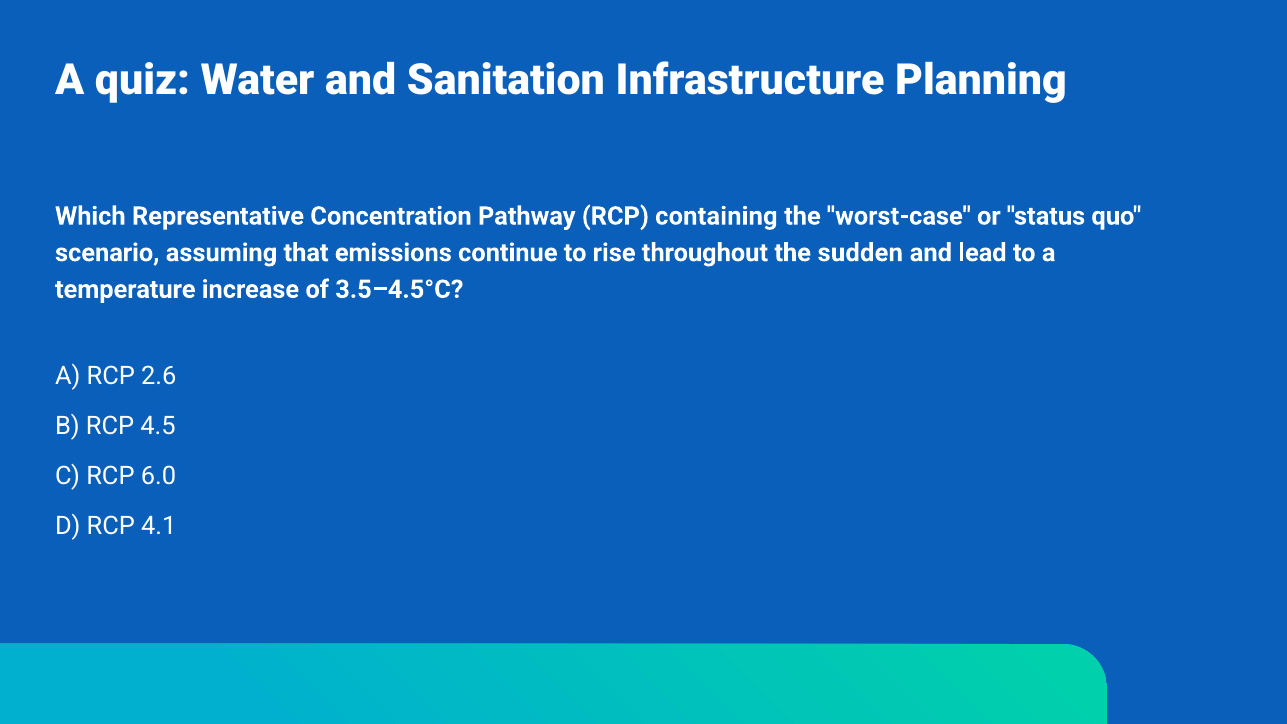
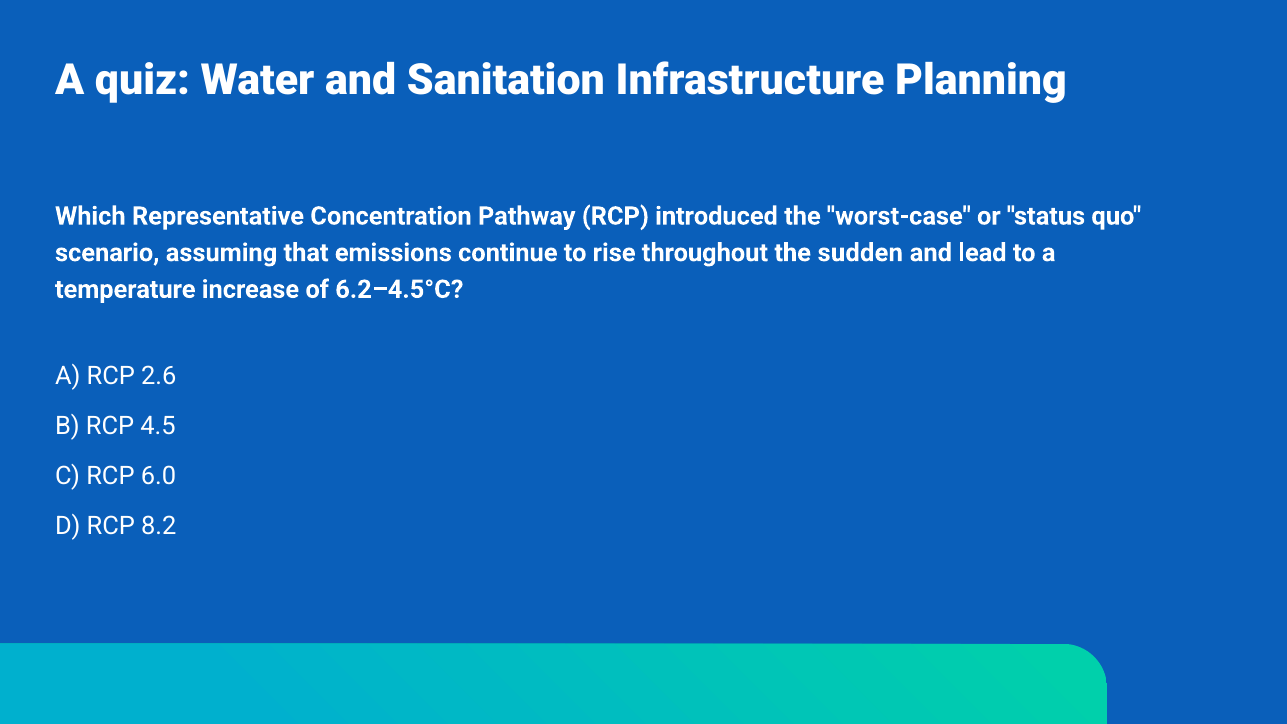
containing: containing -> introduced (717, 216)
3.5–4.5°C: 3.5–4.5°C -> 6.2–4.5°C (399, 289)
4.1: 4.1 -> 8.2 (159, 526)
